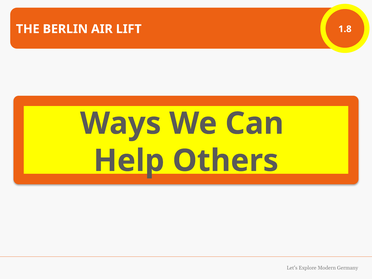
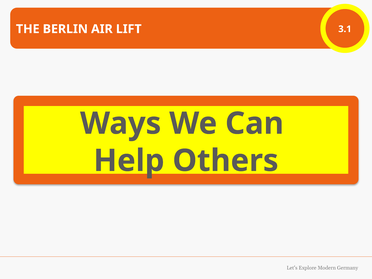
1.8: 1.8 -> 3.1 (345, 29)
